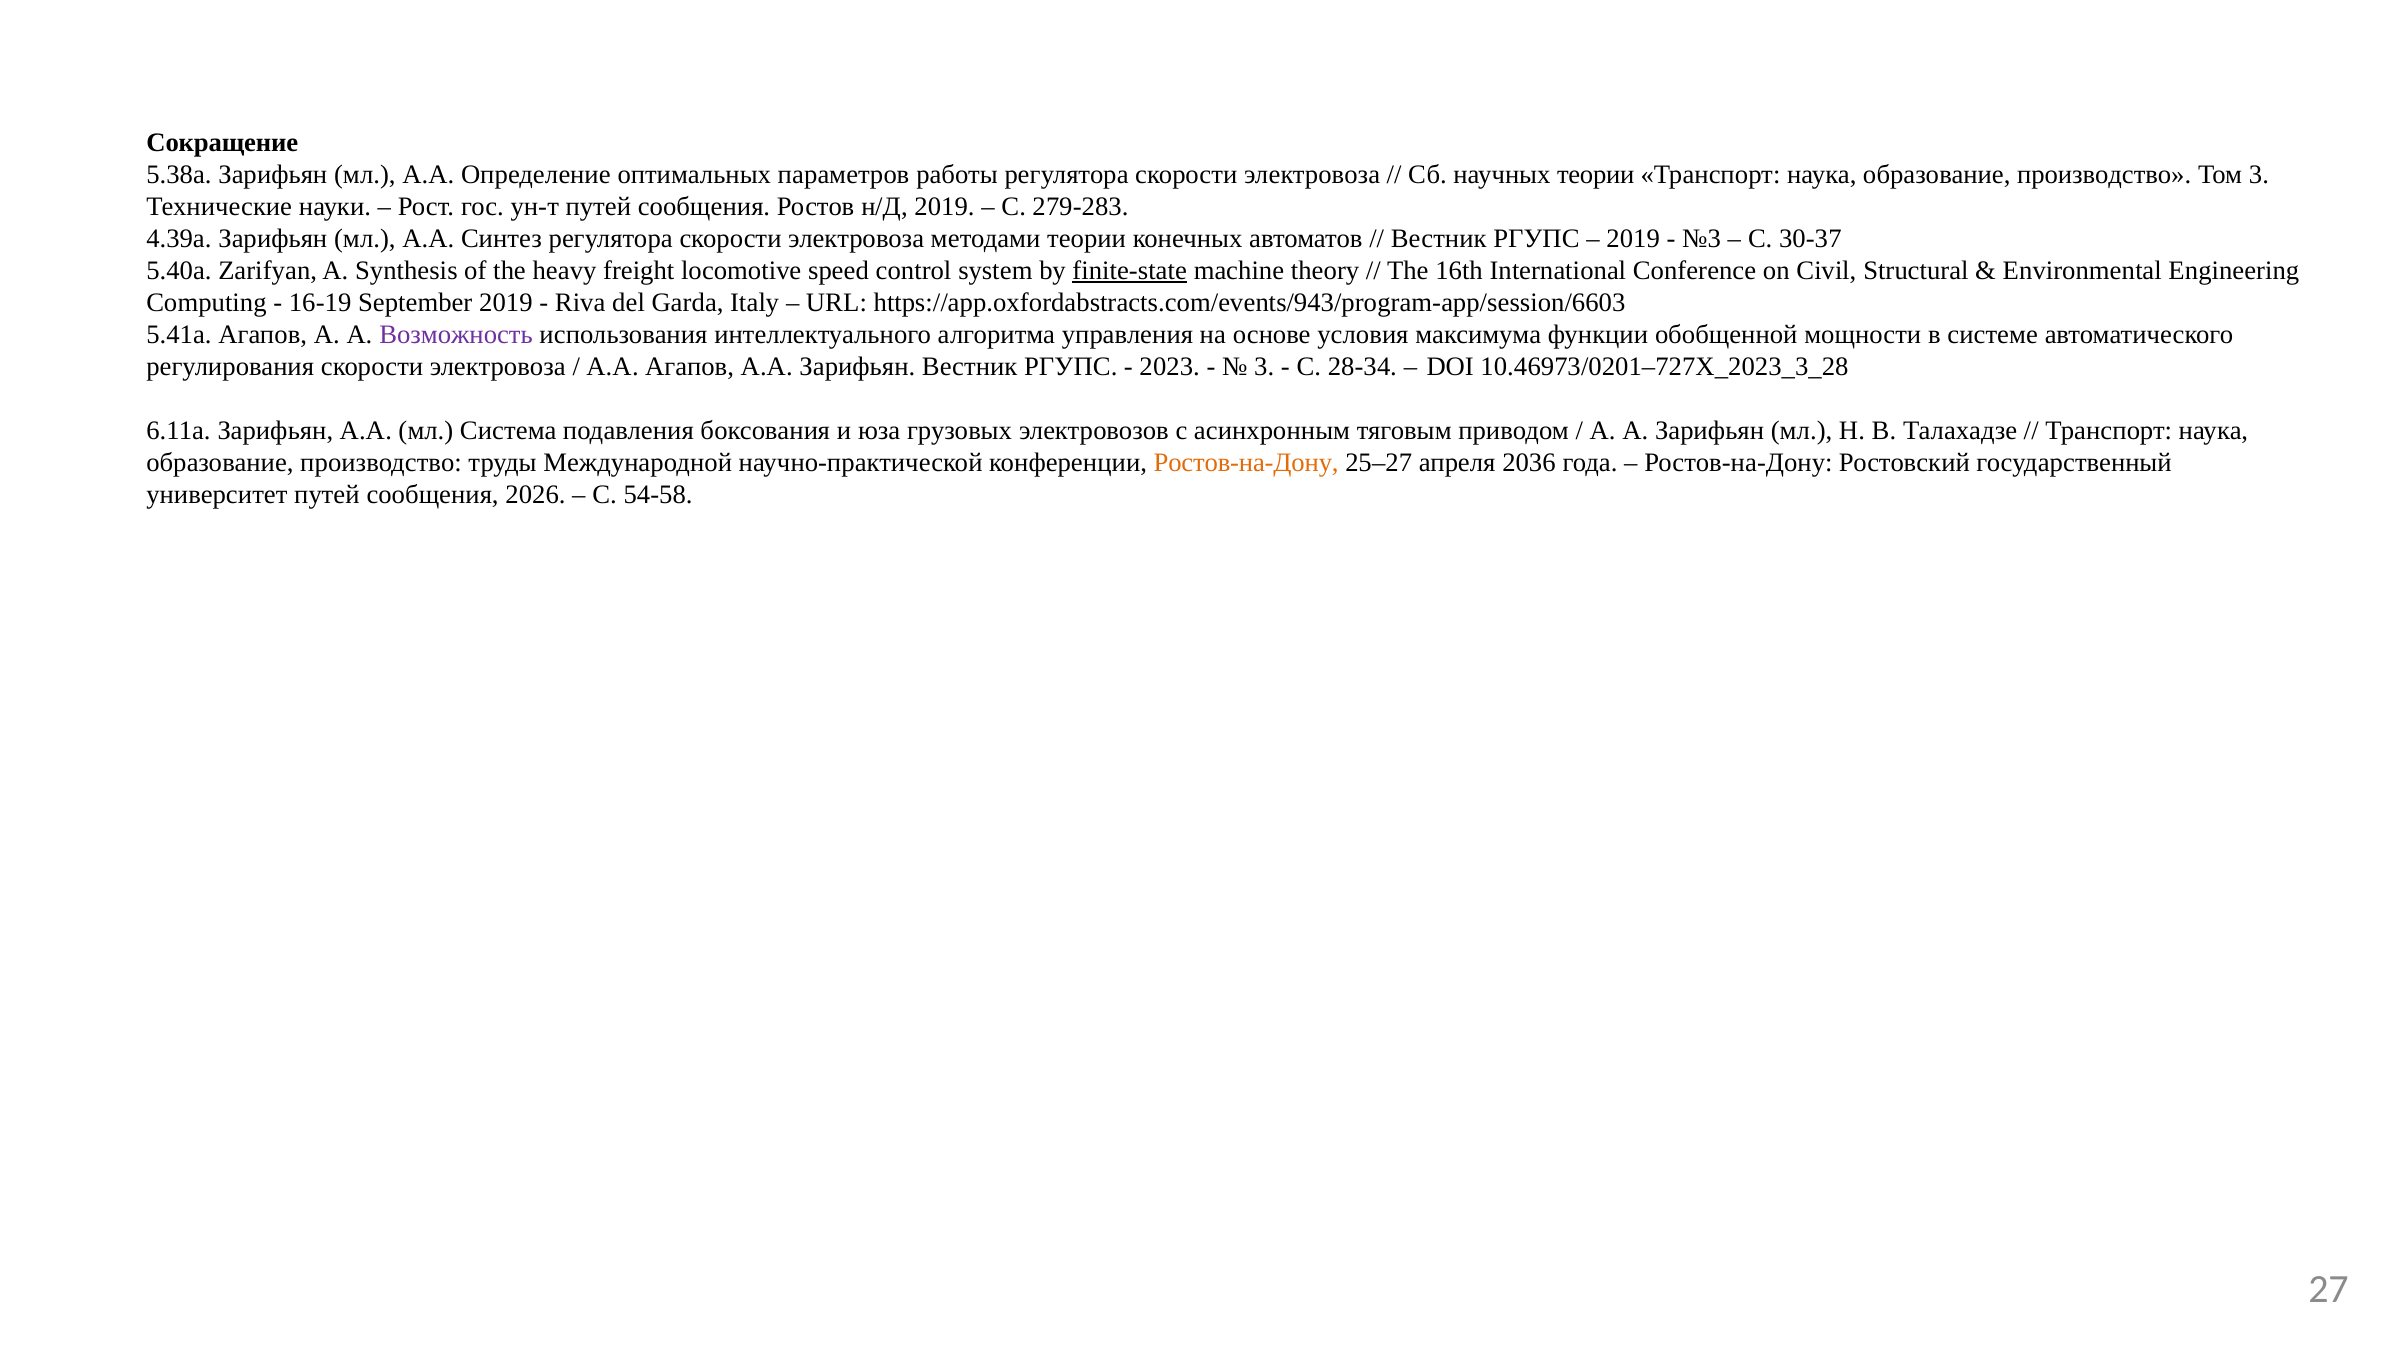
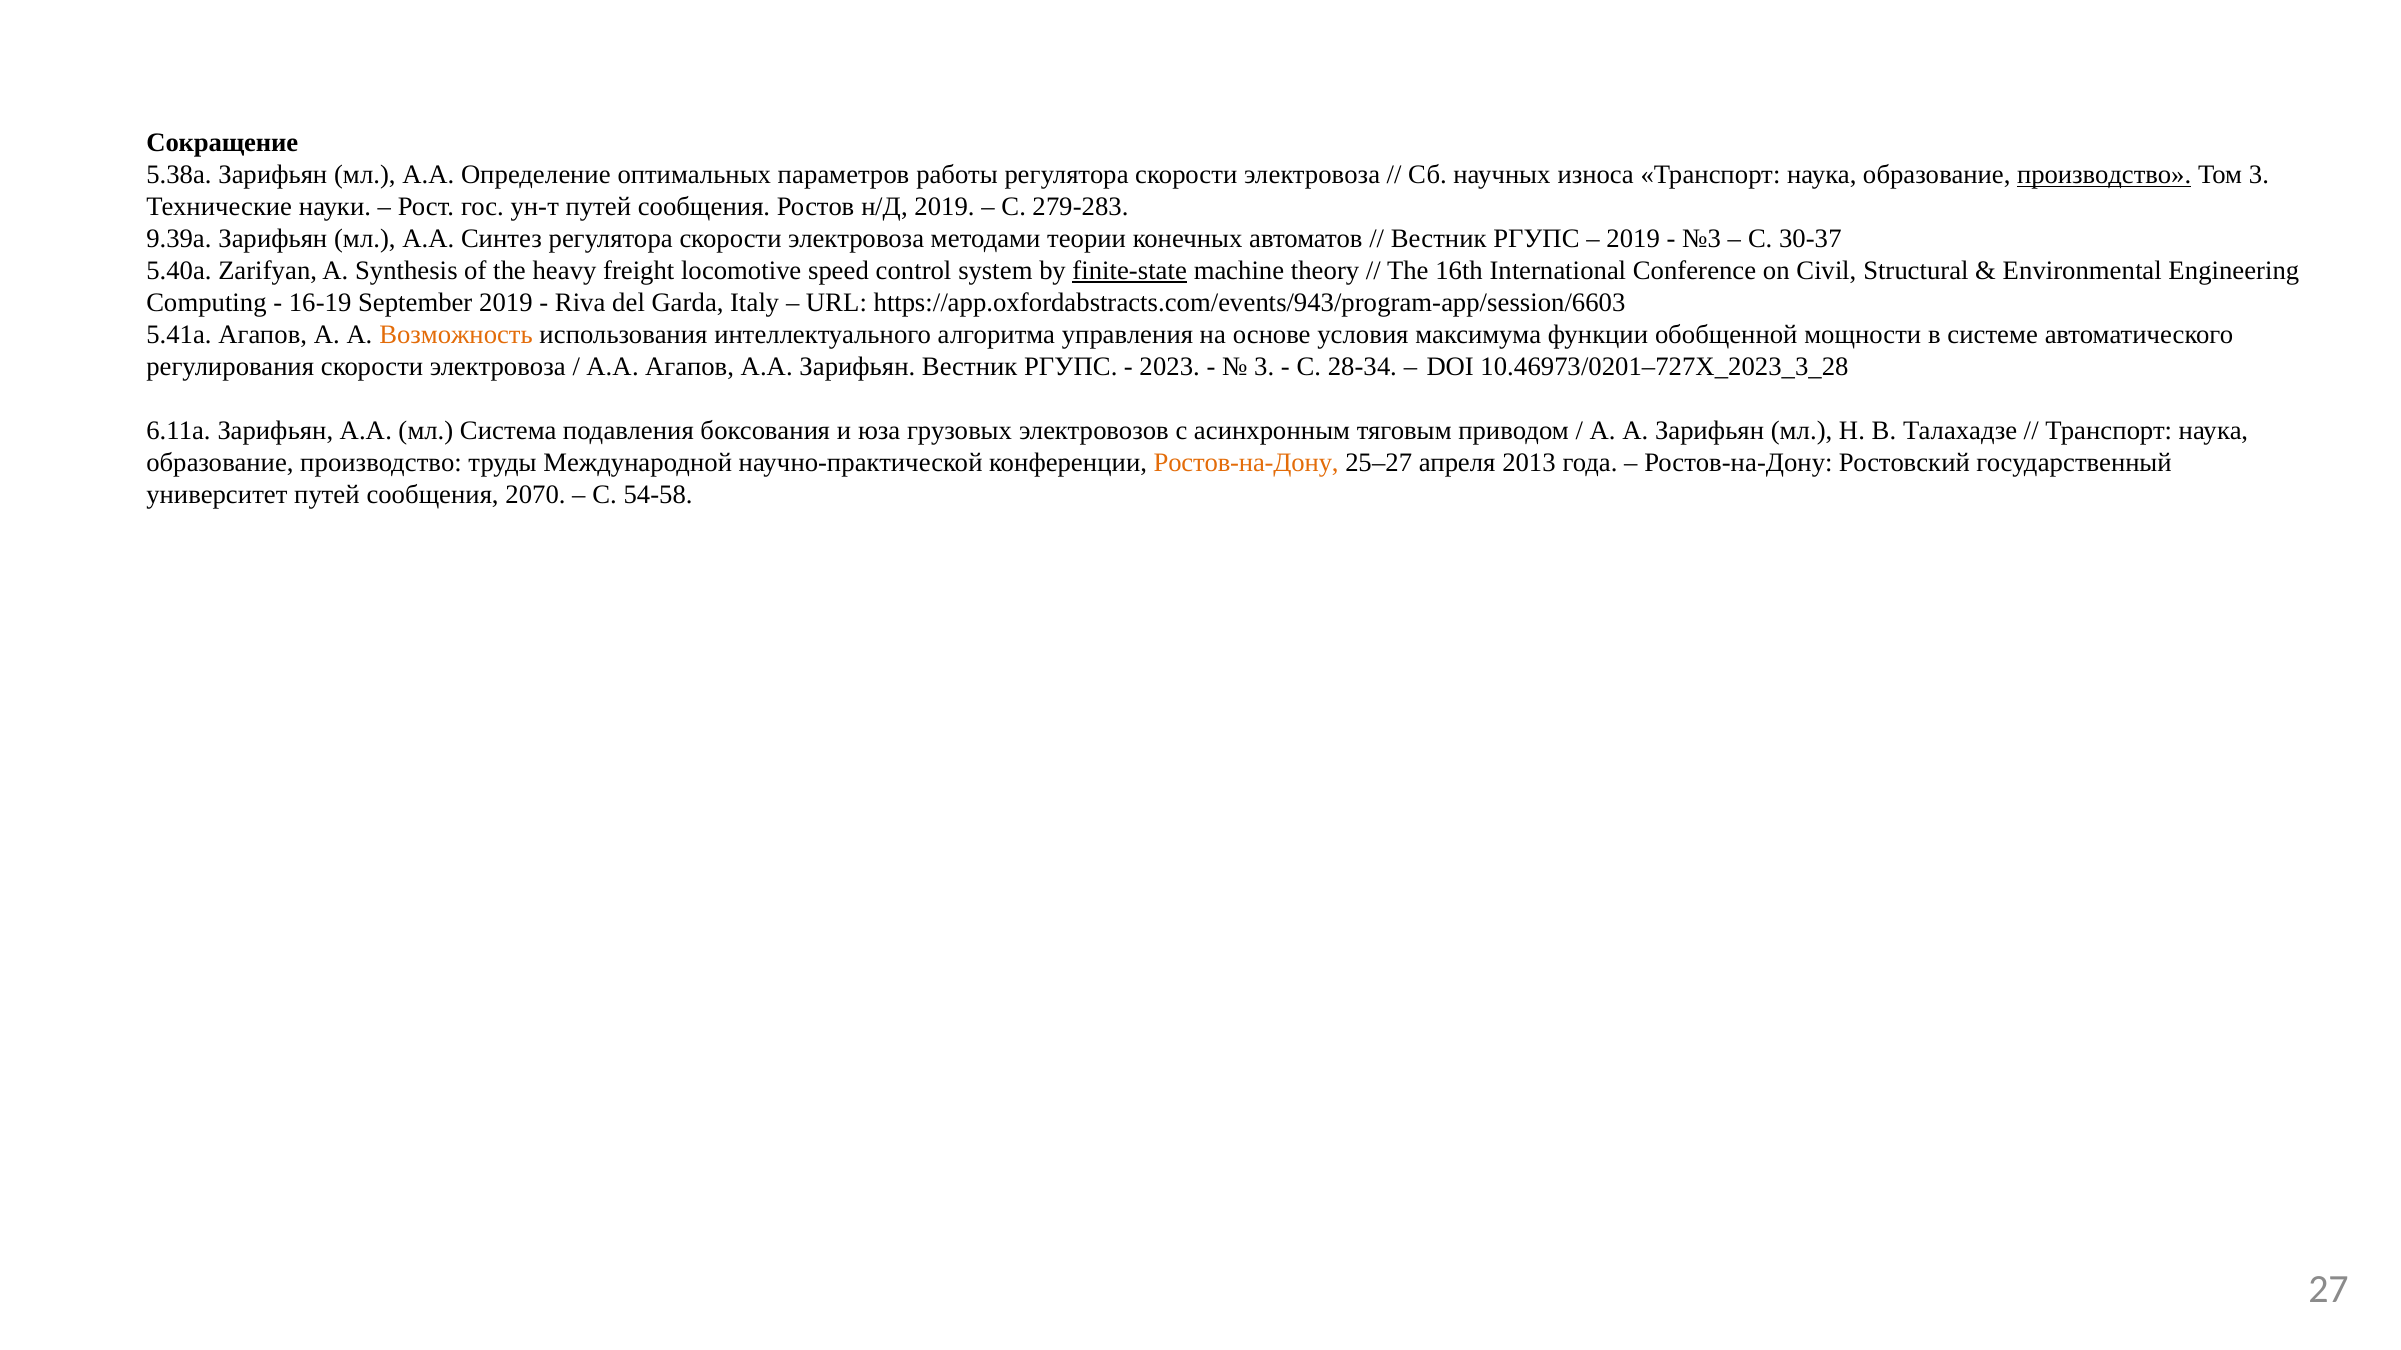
научных теории: теории -> износа (1596, 175)
производство underline: none -> present (2104, 175)
4.39а: 4.39а -> 9.39а (179, 239)
Возможность colour: purple -> orange (456, 335)
2036: 2036 -> 2013 (1529, 463)
2026: 2026 -> 2070 (535, 494)
